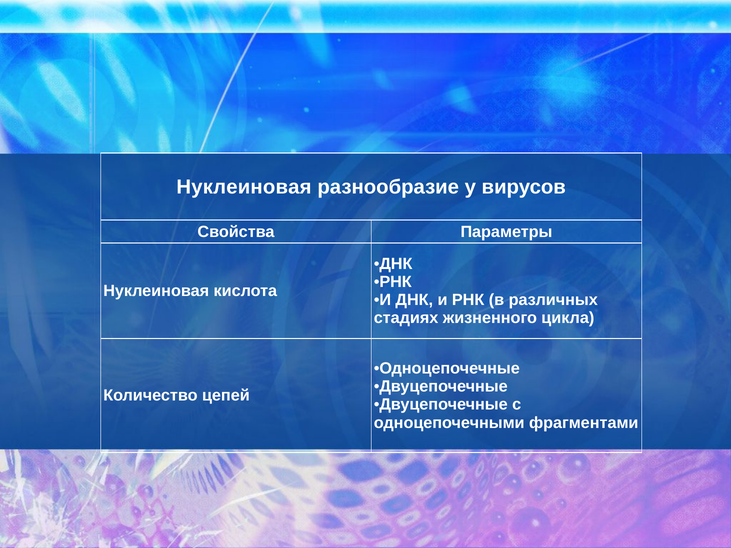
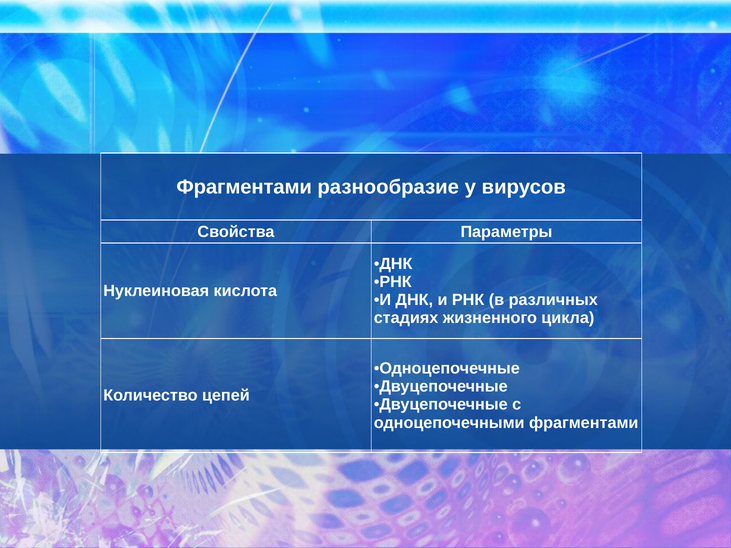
Нуклеиновая: Нуклеиновая -> Фрагментами (244, 187)
